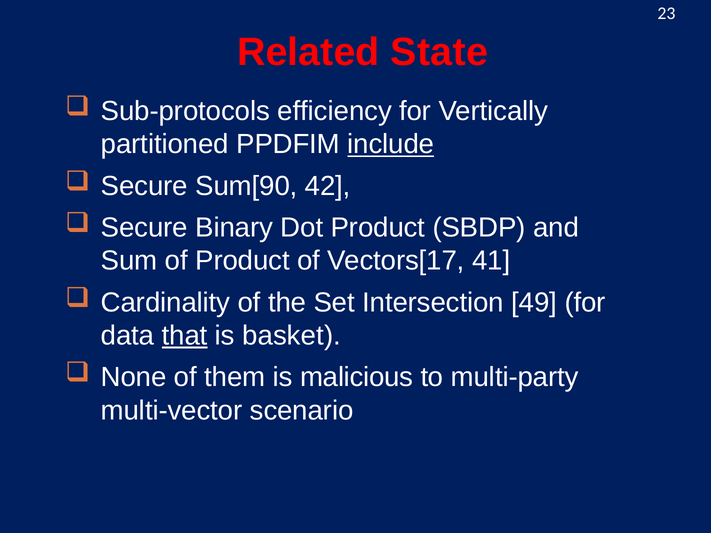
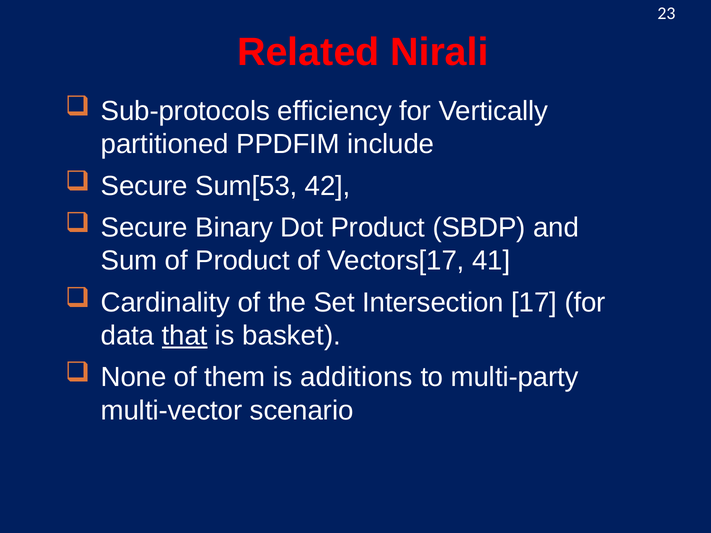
State: State -> Nirali (439, 52)
include underline: present -> none (391, 144)
Sum[90: Sum[90 -> Sum[53 (246, 186)
49: 49 -> 17 (534, 303)
malicious: malicious -> additions (356, 378)
